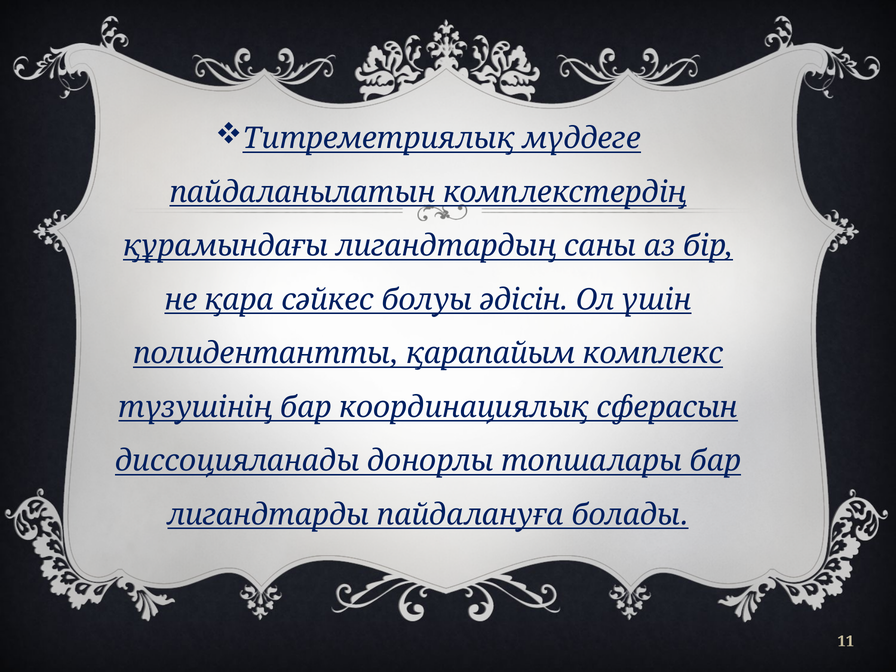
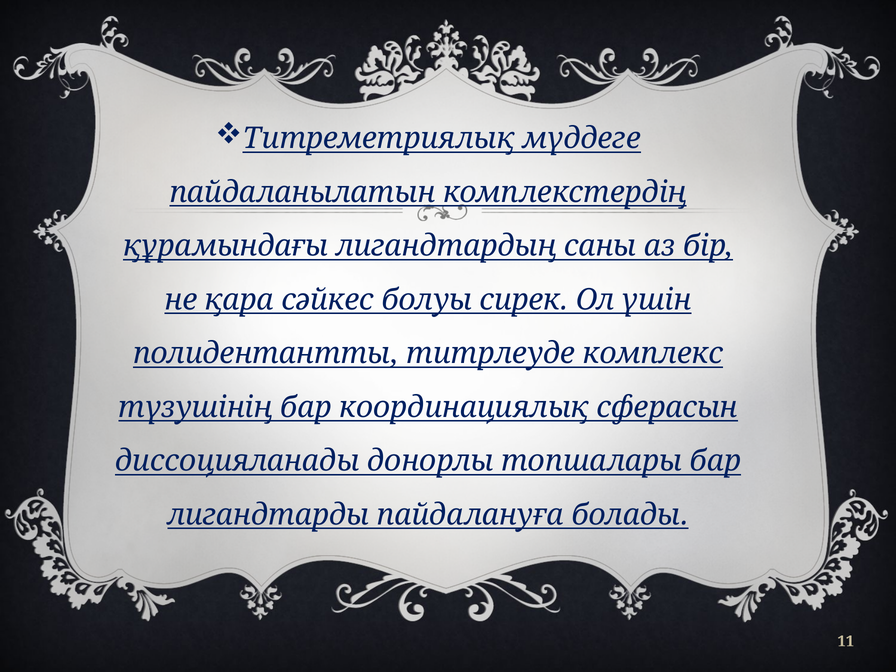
әдісін: әдісін -> сирек (524, 300)
қарапайым: қарапайым -> титрлеуде (491, 354)
